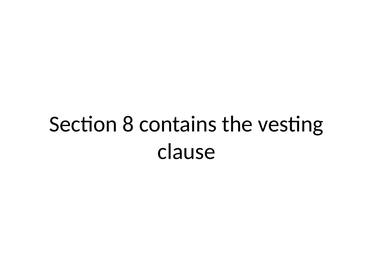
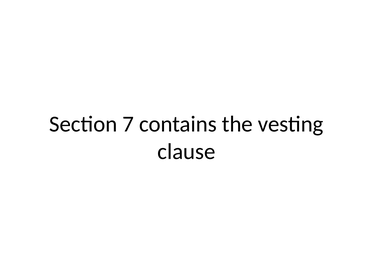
8: 8 -> 7 (128, 124)
